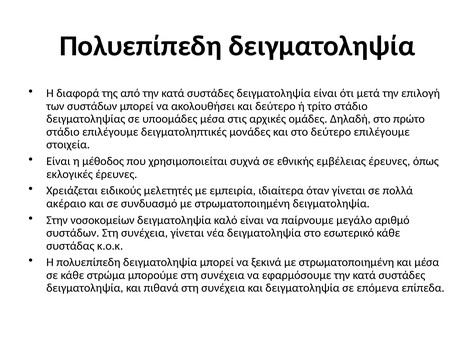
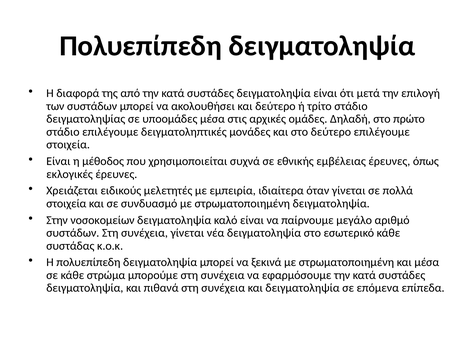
ακέραιο: ακέραιο -> στοιχεία (66, 204)
